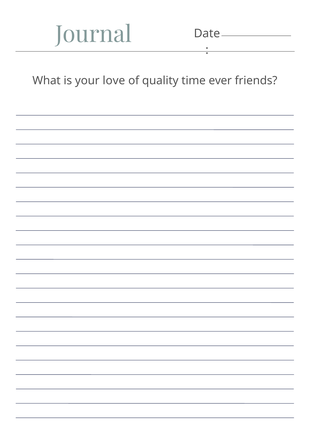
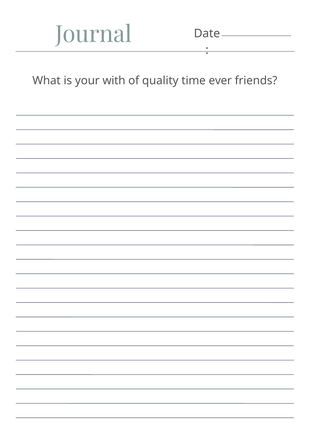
love: love -> with (114, 80)
